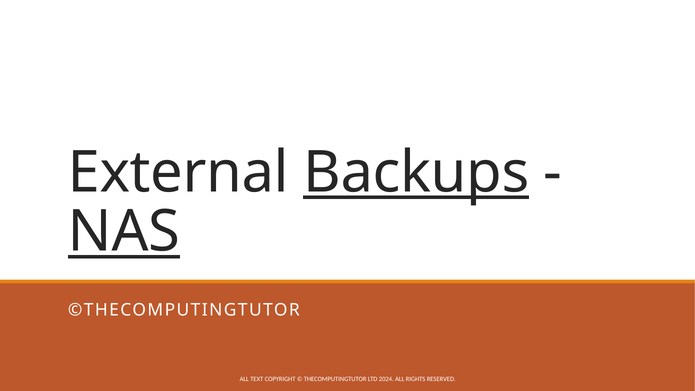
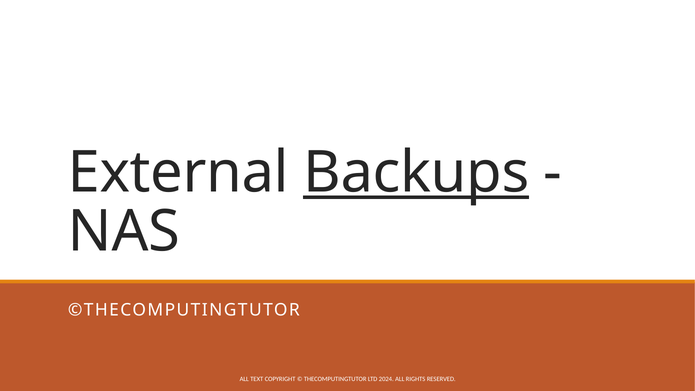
NAS underline: present -> none (124, 232)
